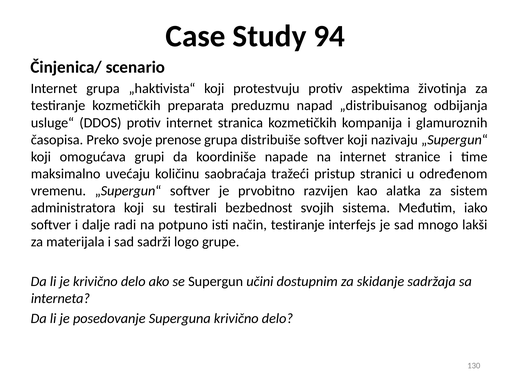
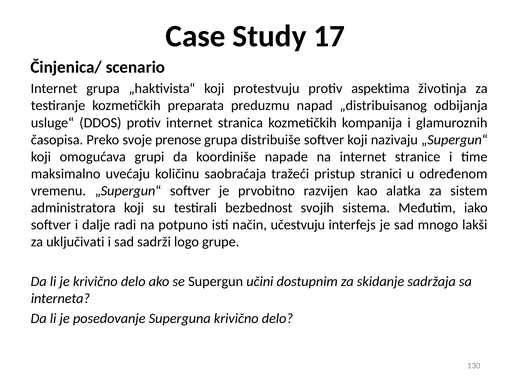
94: 94 -> 17 (329, 36)
način testiranje: testiranje -> učestvuju (298, 225)
materijala: materijala -> uključivati (75, 242)
